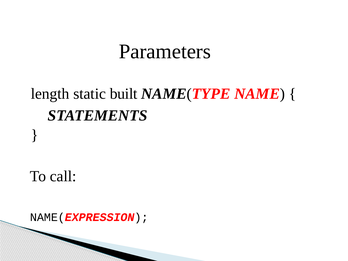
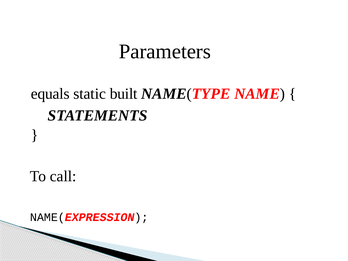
length: length -> equals (50, 94)
